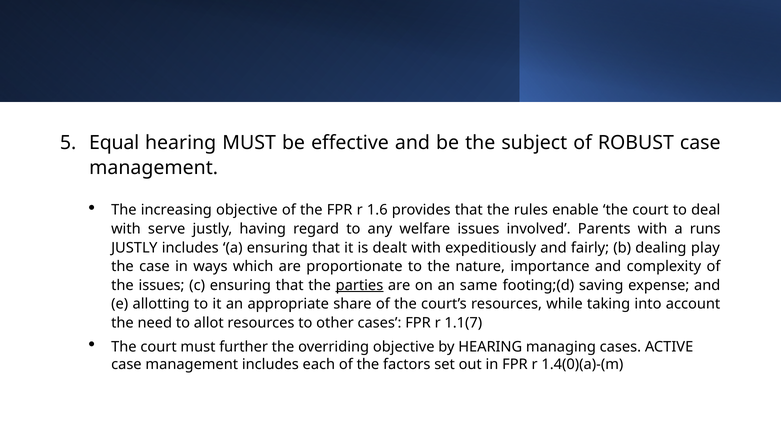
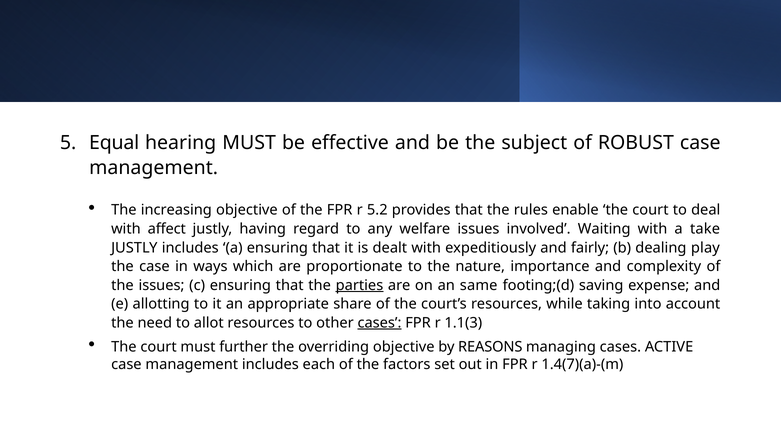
1.6: 1.6 -> 5.2 (377, 210)
serve: serve -> affect (167, 229)
Parents: Parents -> Waiting (604, 229)
runs: runs -> take (705, 229)
cases underline: none -> present (379, 323)
1.1(7: 1.1(7 -> 1.1(3 (463, 323)
by HEARING: HEARING -> REASONS (490, 347)
1.4(0)(a)-(m: 1.4(0)(a)-(m -> 1.4(7)(a)-(m (582, 365)
